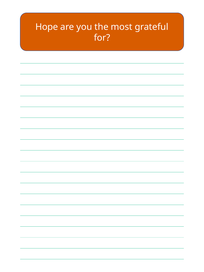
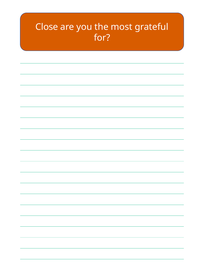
Hope: Hope -> Close (47, 27)
